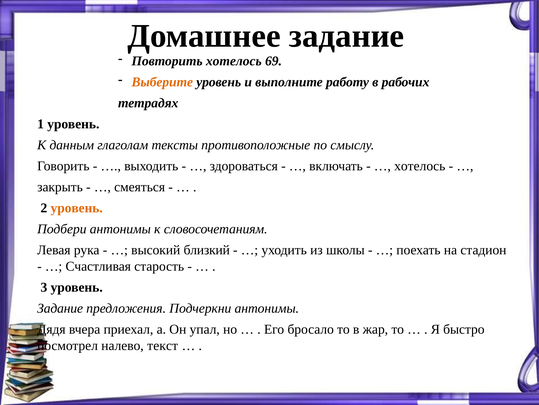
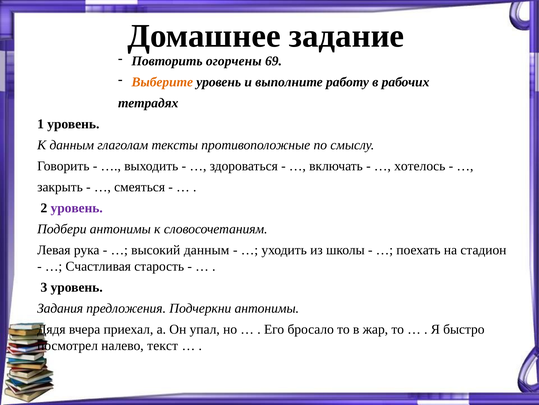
Повторить хотелось: хотелось -> огорчены (234, 61)
уровень colour: orange -> purple (77, 208)
высокий близкий: близкий -> данным (207, 250)
Задание: Задание -> Задания (60, 308)
